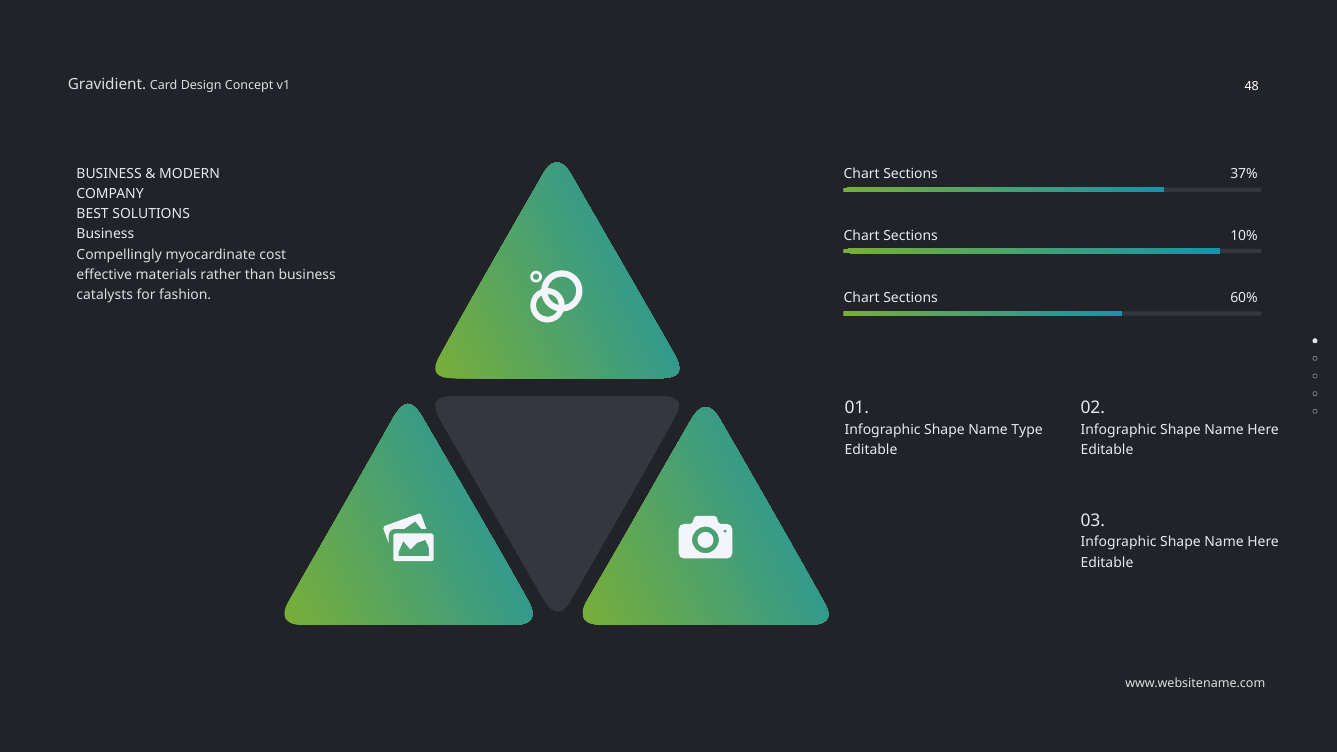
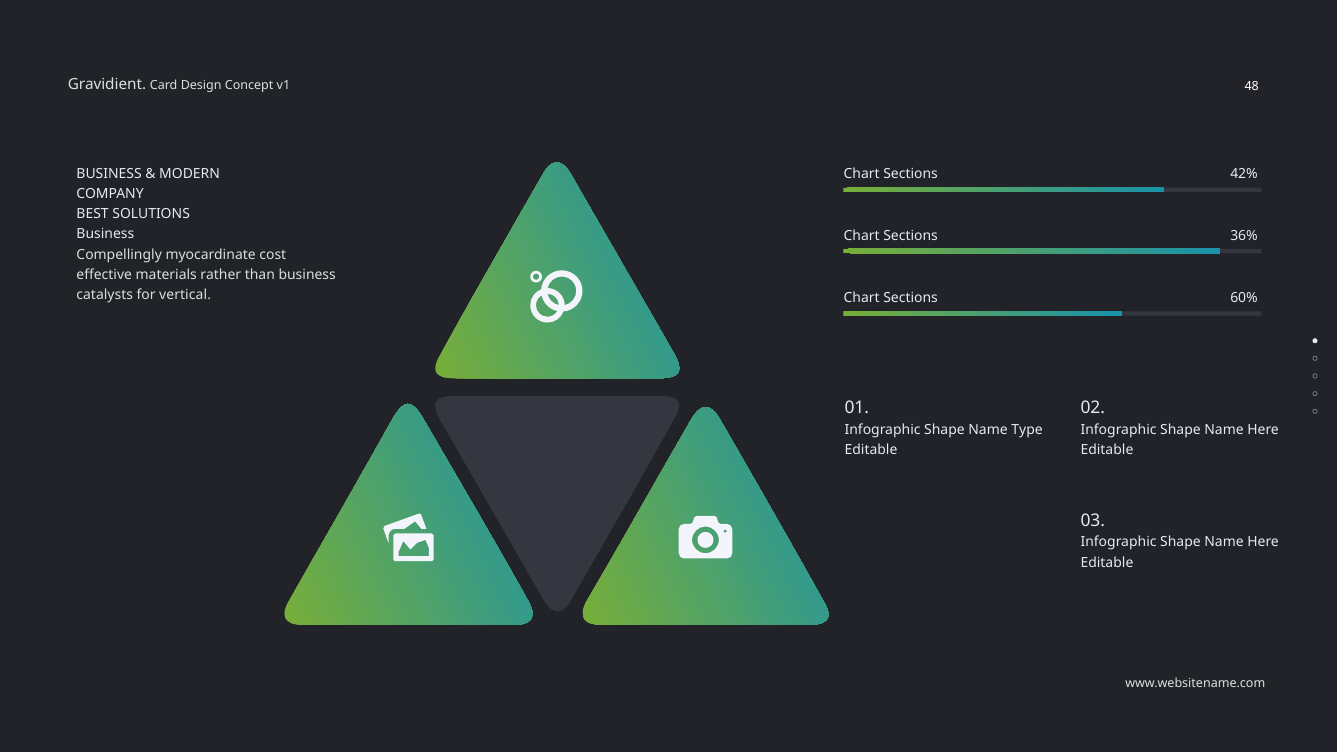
37%: 37% -> 42% (1244, 174)
10%: 10% -> 36% (1244, 235)
fashion: fashion -> vertical (185, 295)
